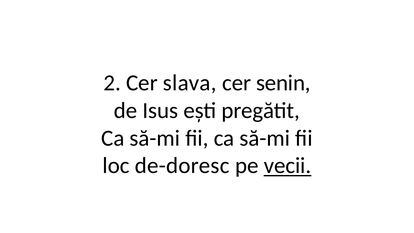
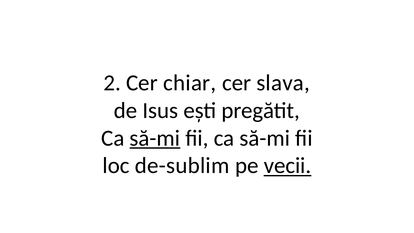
slava: slava -> chiar (190, 83)
senin: senin -> slava (283, 83)
să-mi underline: none -> present (155, 138)
de-doresc: de-doresc -> de-sublim (182, 166)
